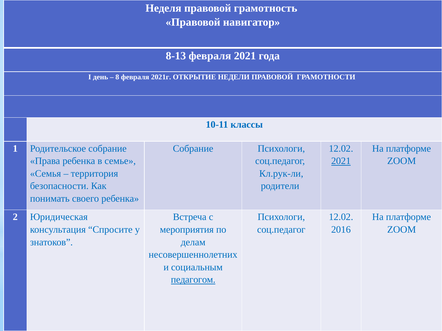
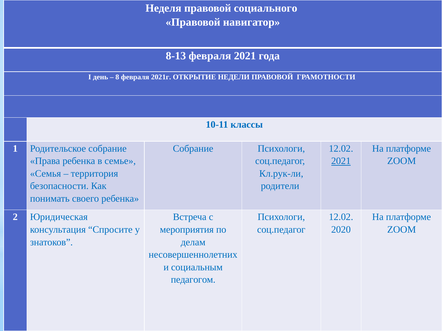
грамотность: грамотность -> социального (266, 8)
2016: 2016 -> 2020 (341, 230)
педагогом underline: present -> none (193, 280)
